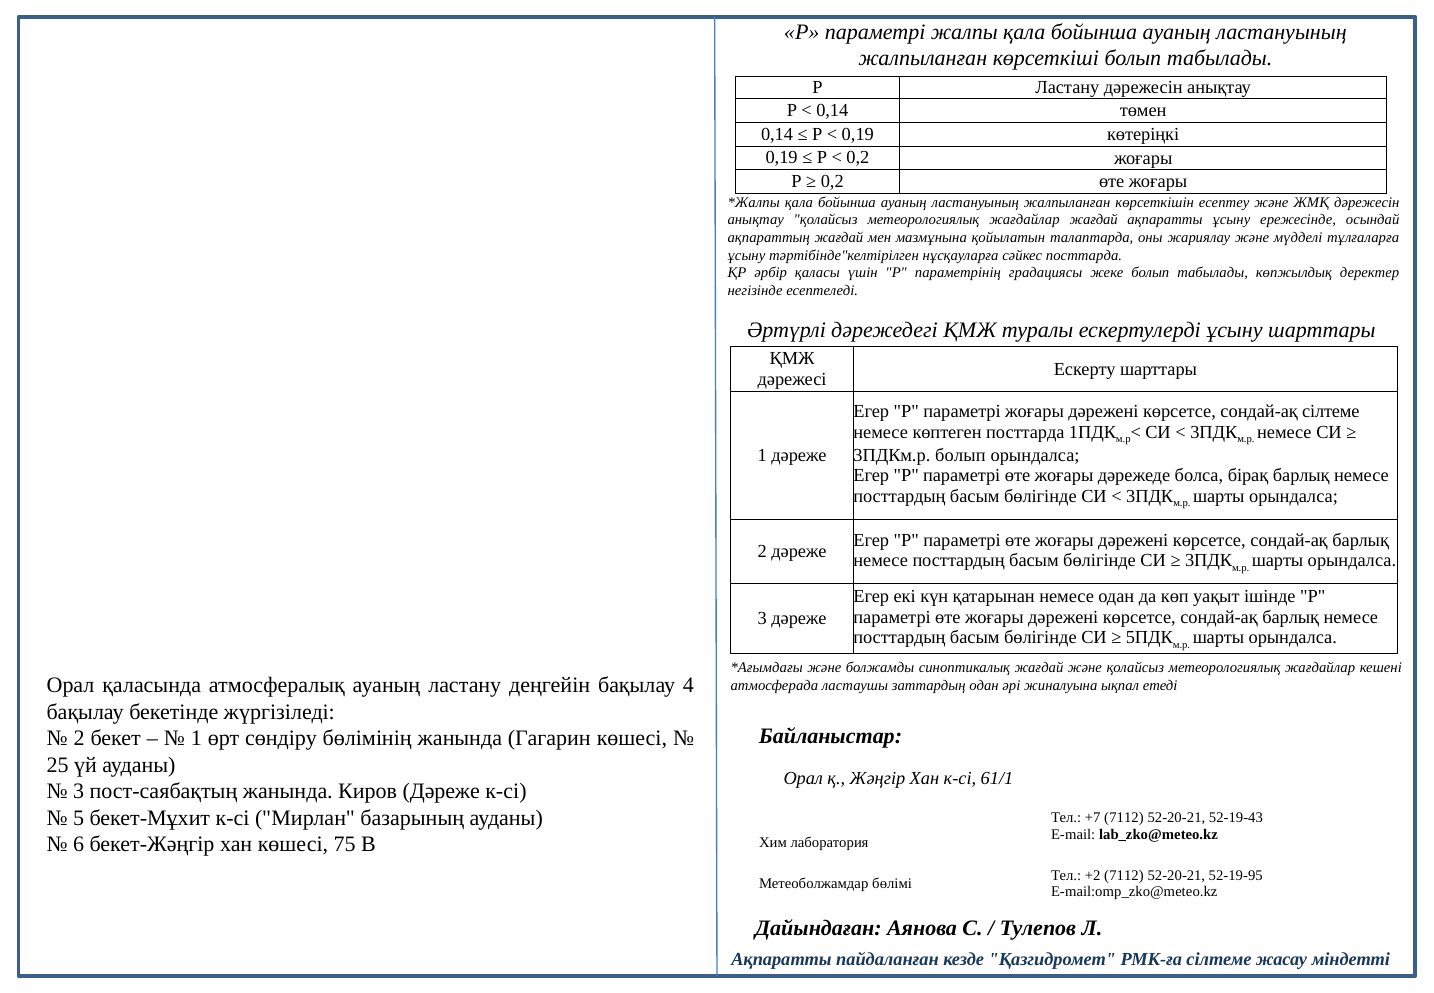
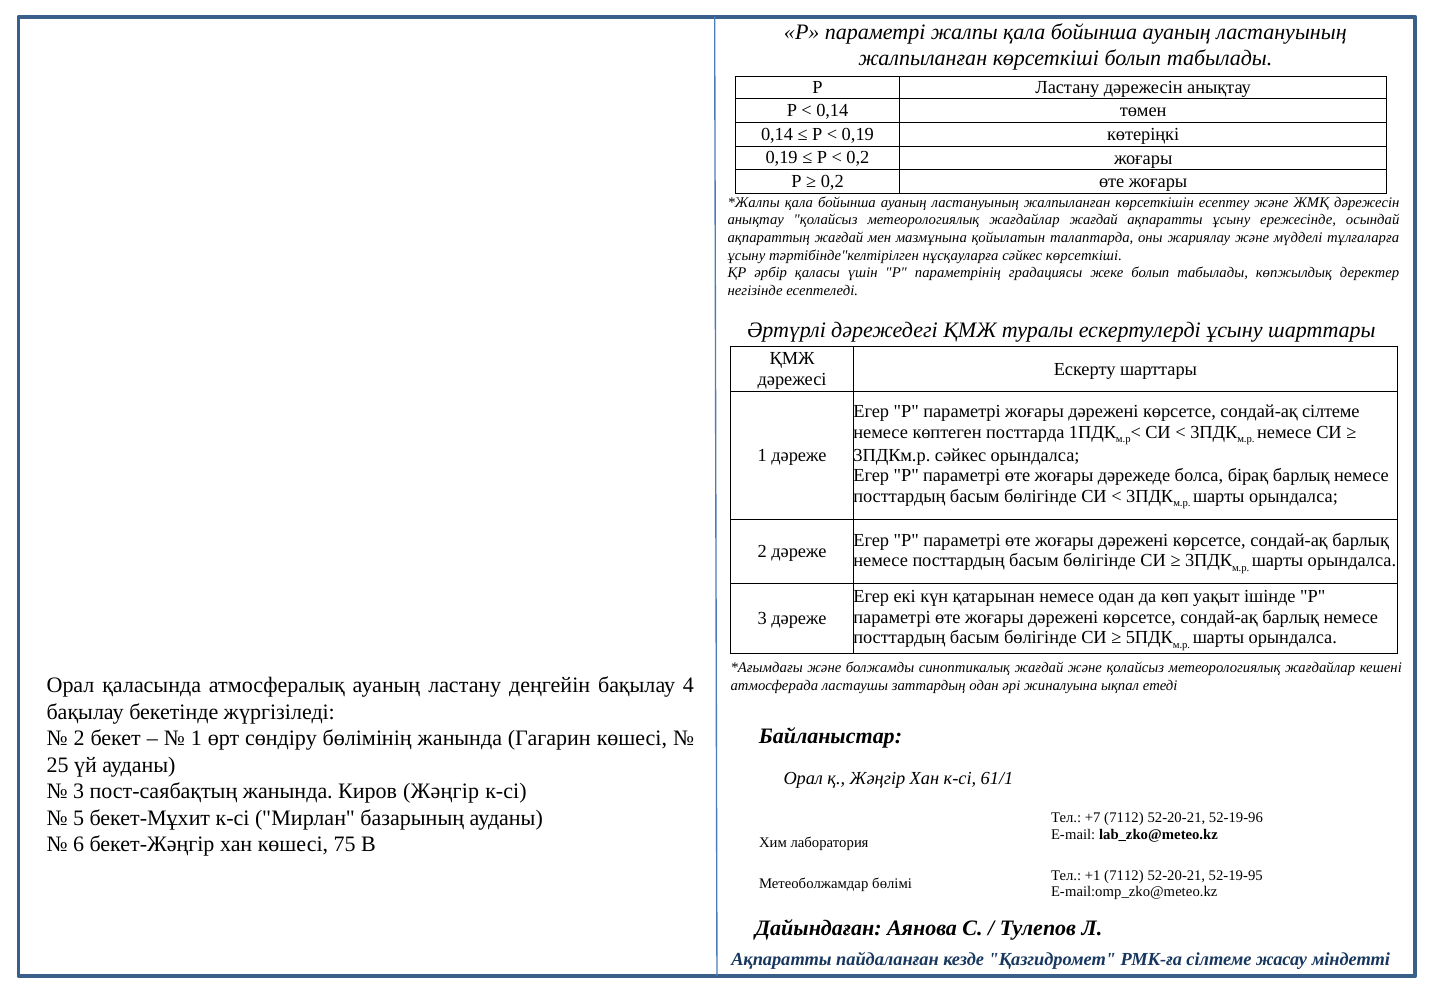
сәйкес посттарда: посттарда -> көрсеткіші (1084, 255)
3ПДКм.р болып: болып -> сәйкес (961, 455)
Киров Дәреже: Дәреже -> Жәңгір (441, 791)
52-19-43: 52-19-43 -> 52-19-96 (1236, 818)
+2: +2 -> +1 (1093, 875)
